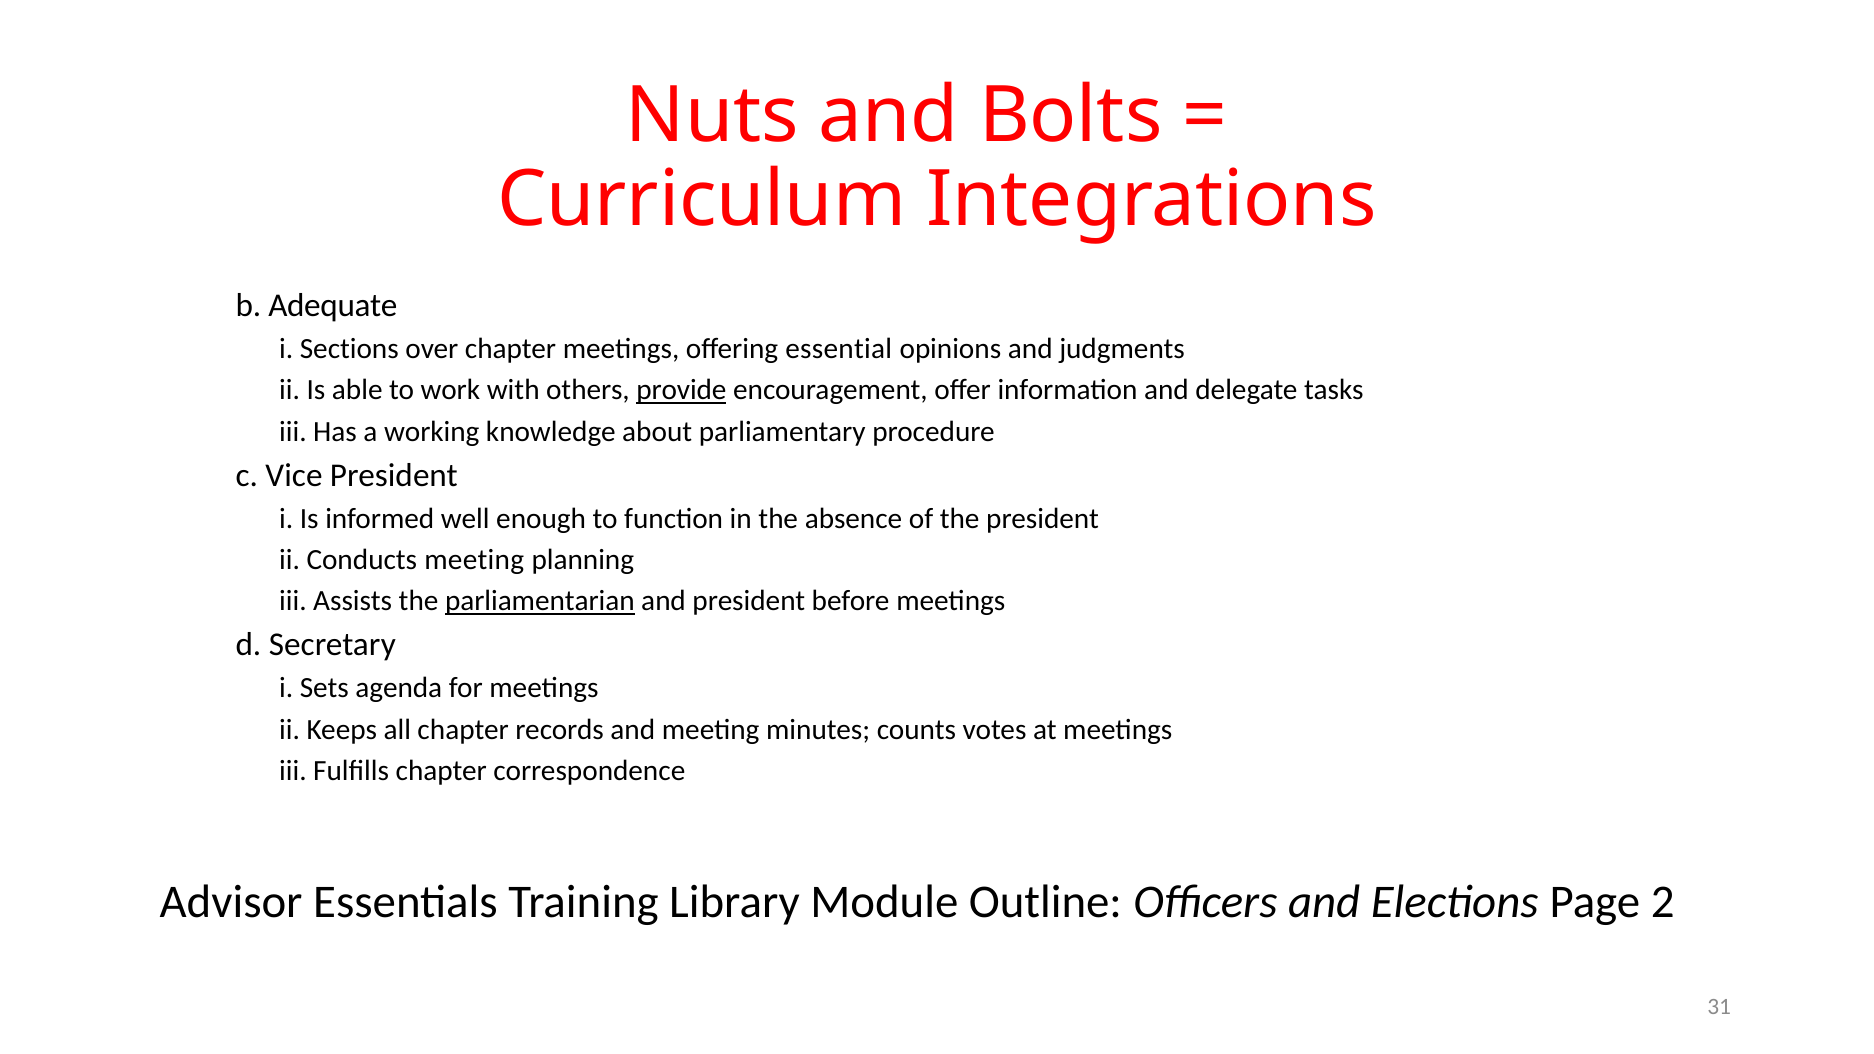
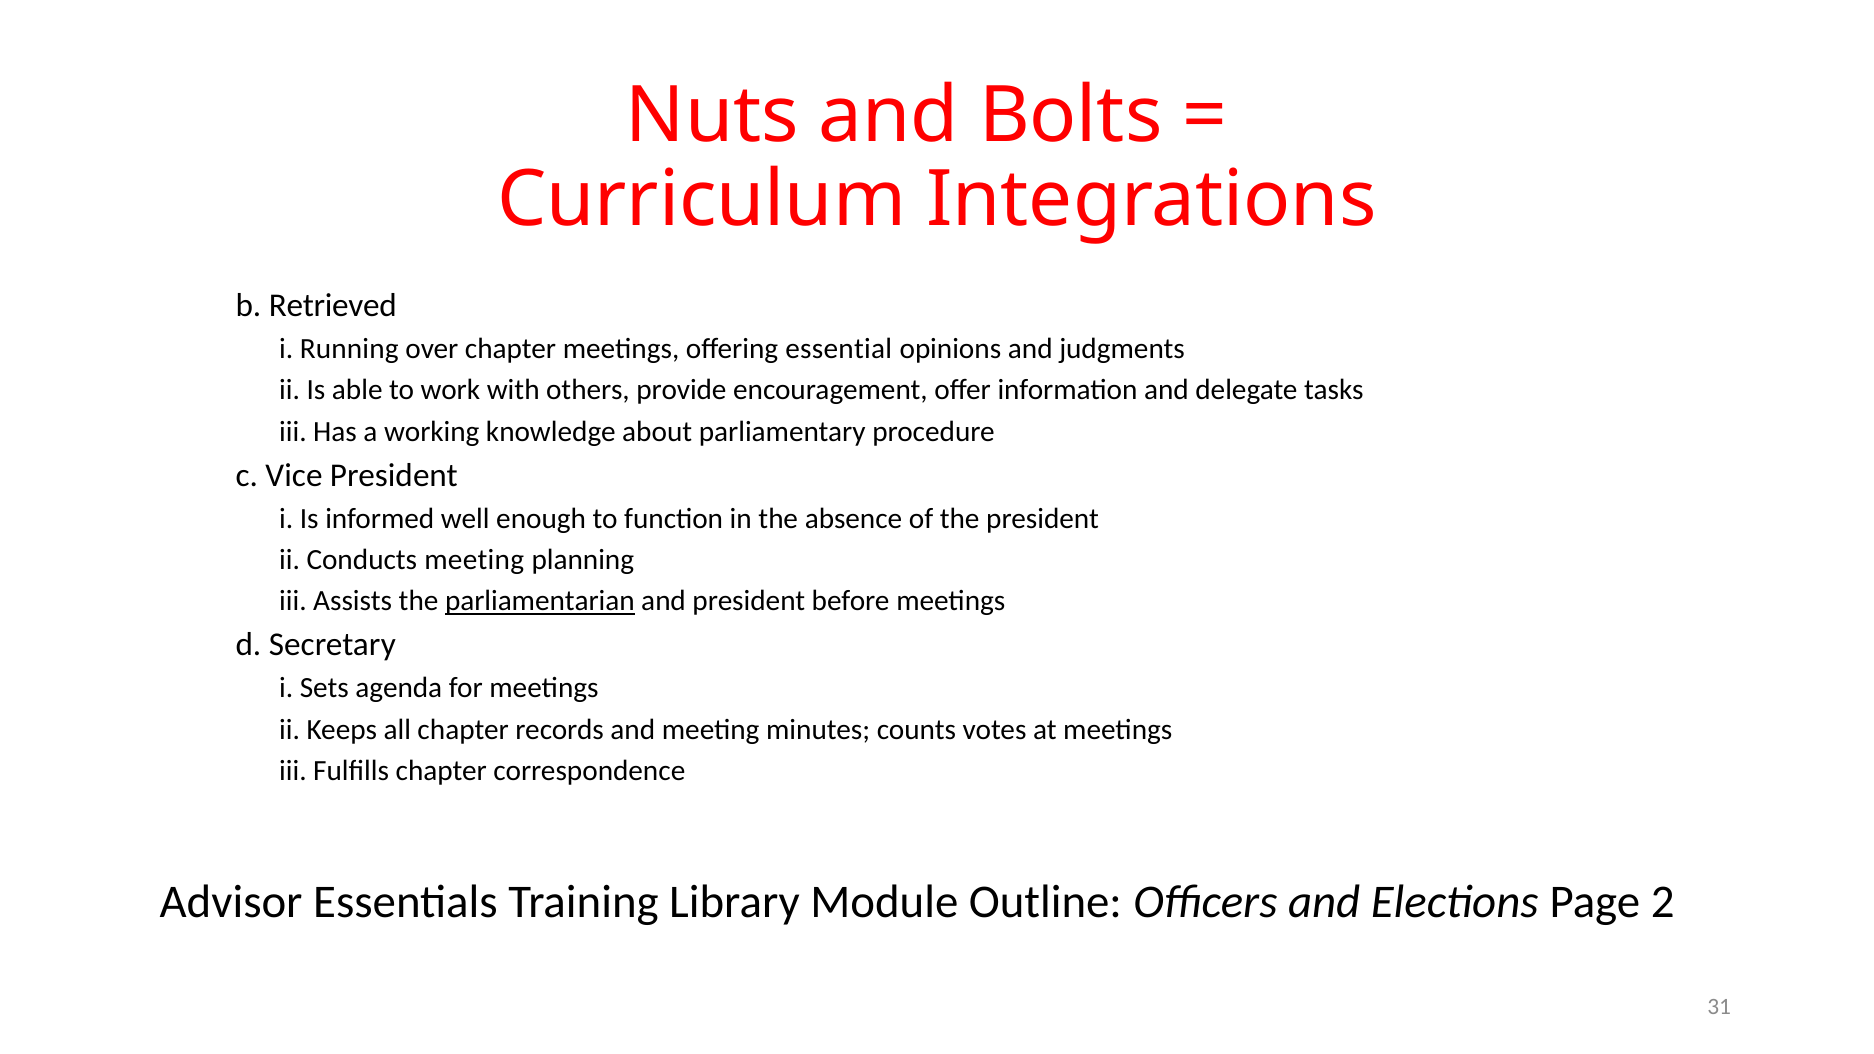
Adequate: Adequate -> Retrieved (333, 305)
Sections: Sections -> Running (349, 349)
provide underline: present -> none (681, 390)
